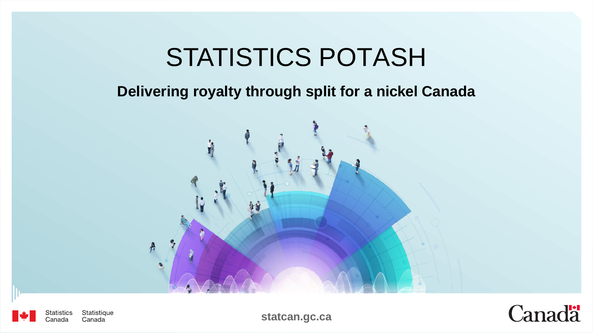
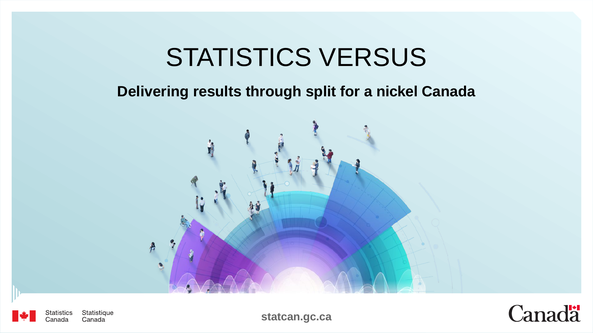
POTASH: POTASH -> VERSUS (373, 58)
royalty: royalty -> results (217, 92)
